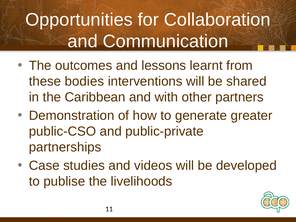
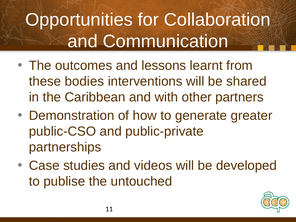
livelihoods: livelihoods -> untouched (142, 181)
